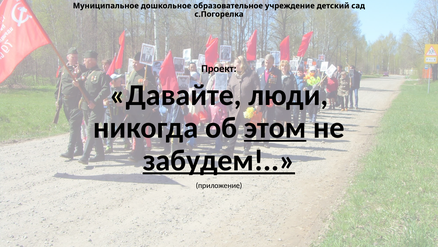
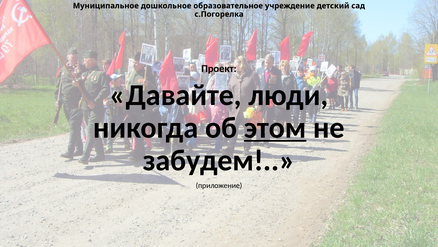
забудем underline: present -> none (219, 160)
